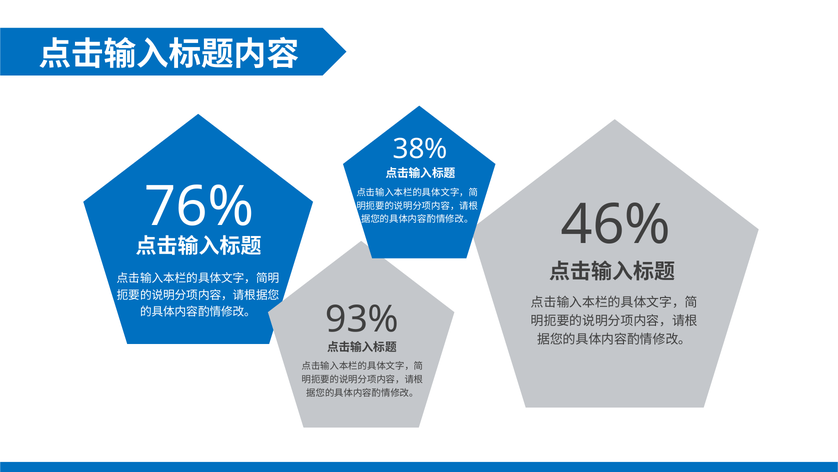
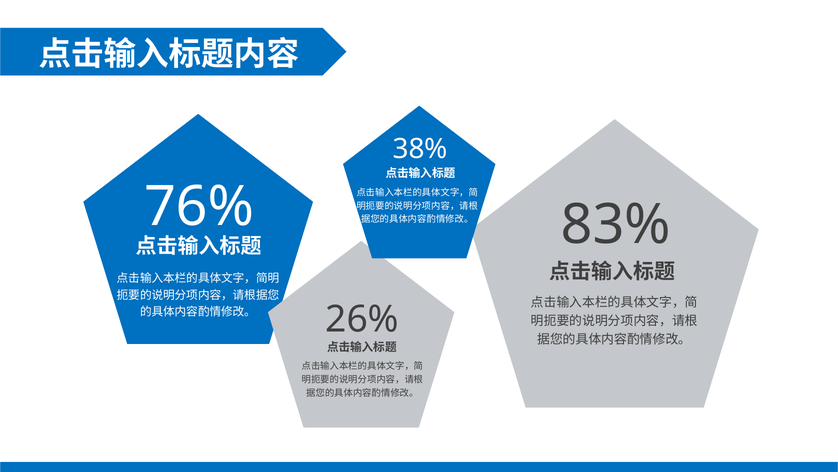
46%: 46% -> 83% (616, 224)
93%: 93% -> 26% (362, 319)
